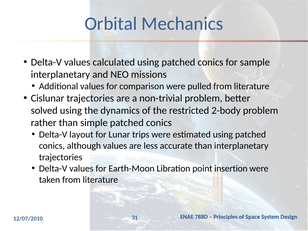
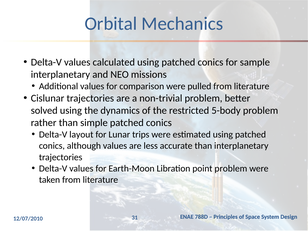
2-body: 2-body -> 5-body (226, 111)
point insertion: insertion -> problem (231, 168)
